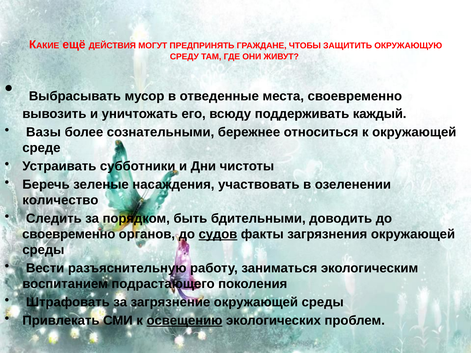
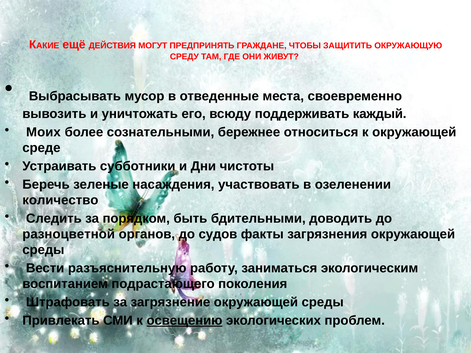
Вазы: Вазы -> Моих (43, 132)
своевременно: своевременно -> разноцветной (69, 234)
судов underline: present -> none (218, 234)
